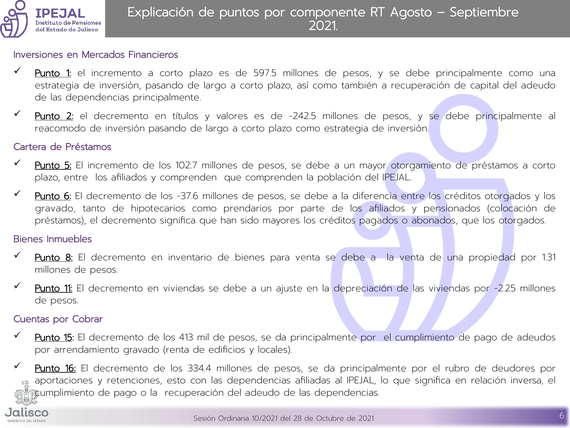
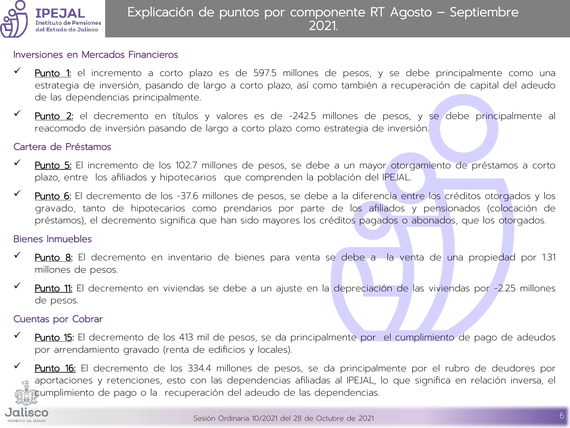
y comprenden: comprenden -> hipotecarios (188, 177)
